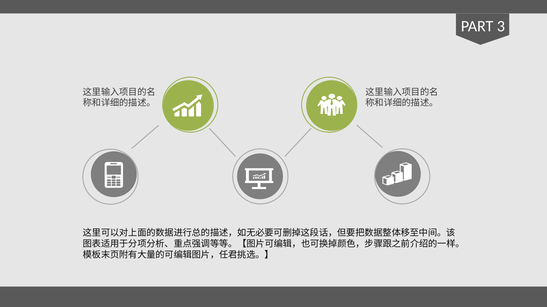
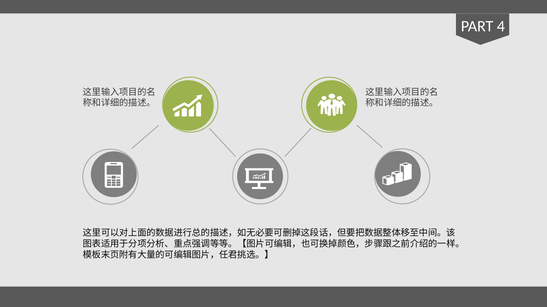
3: 3 -> 4 (501, 26)
